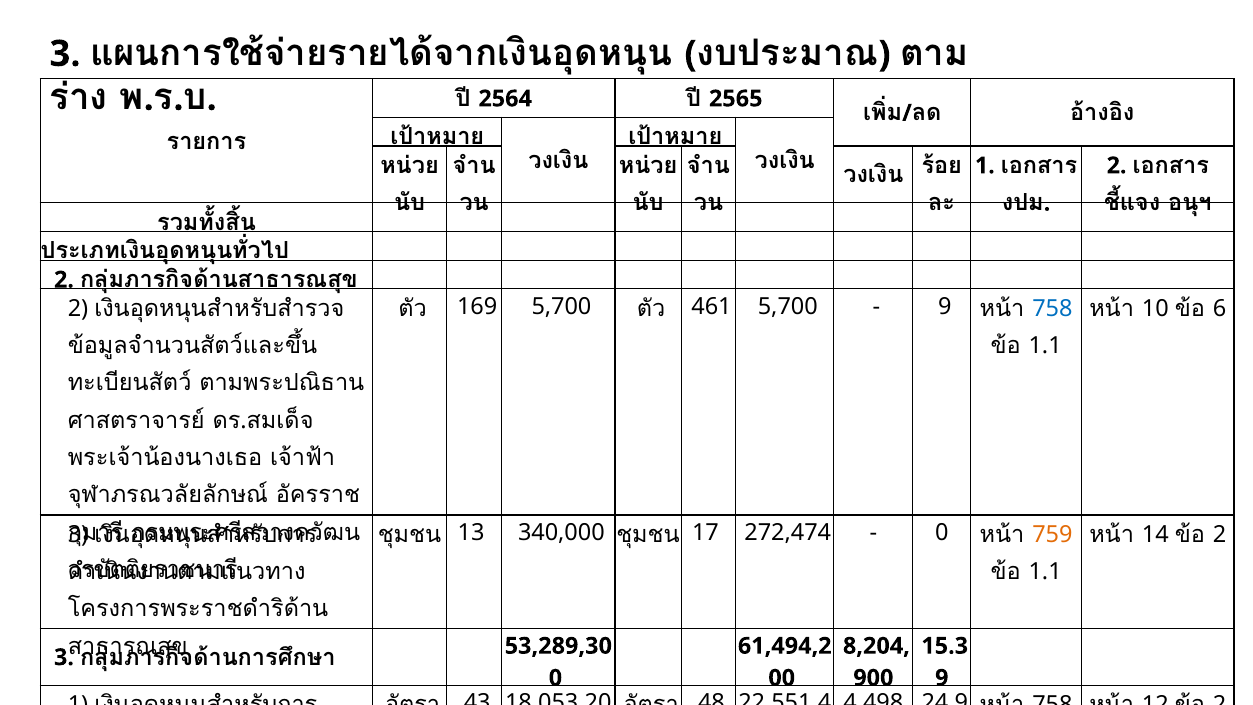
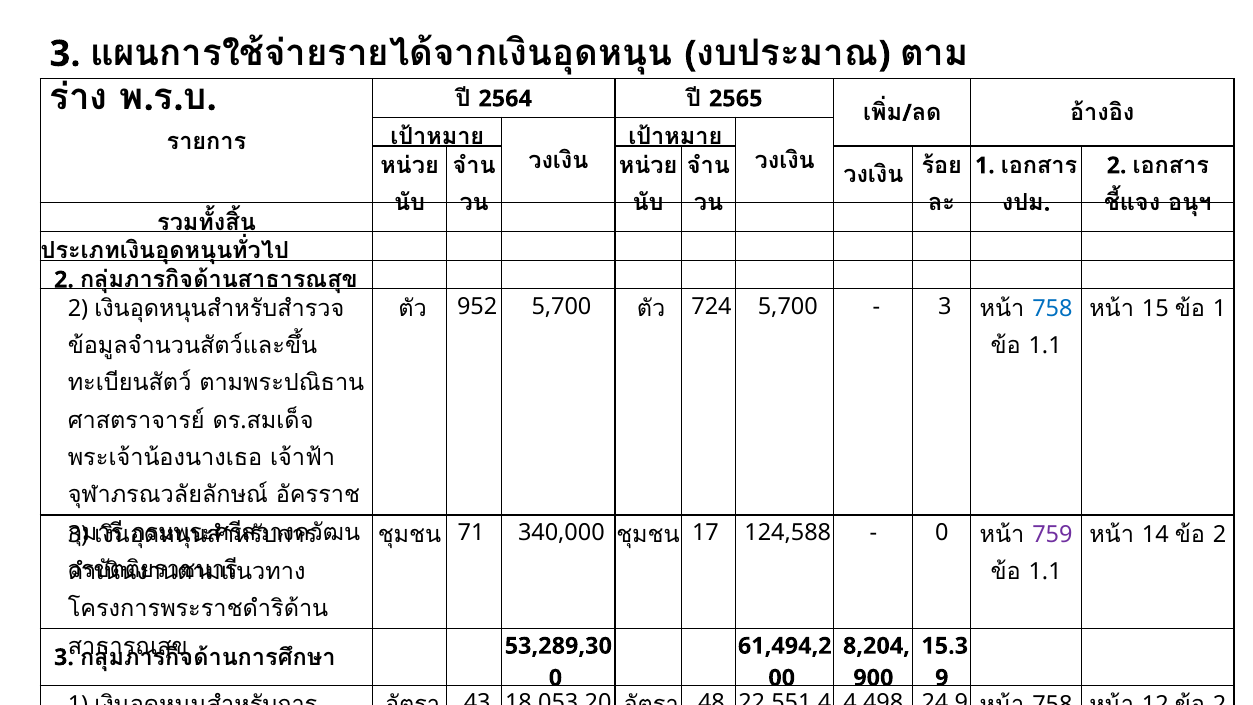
169: 169 -> 952 (477, 307)
461: 461 -> 724 (711, 307)
9: 9 -> 3 (945, 307)
10: 10 -> 15 (1155, 308)
6: 6 -> 1 (1220, 308)
13: 13 -> 71 (471, 533)
272,474: 272,474 -> 124,588 (788, 533)
759 colour: orange -> purple (1052, 534)
